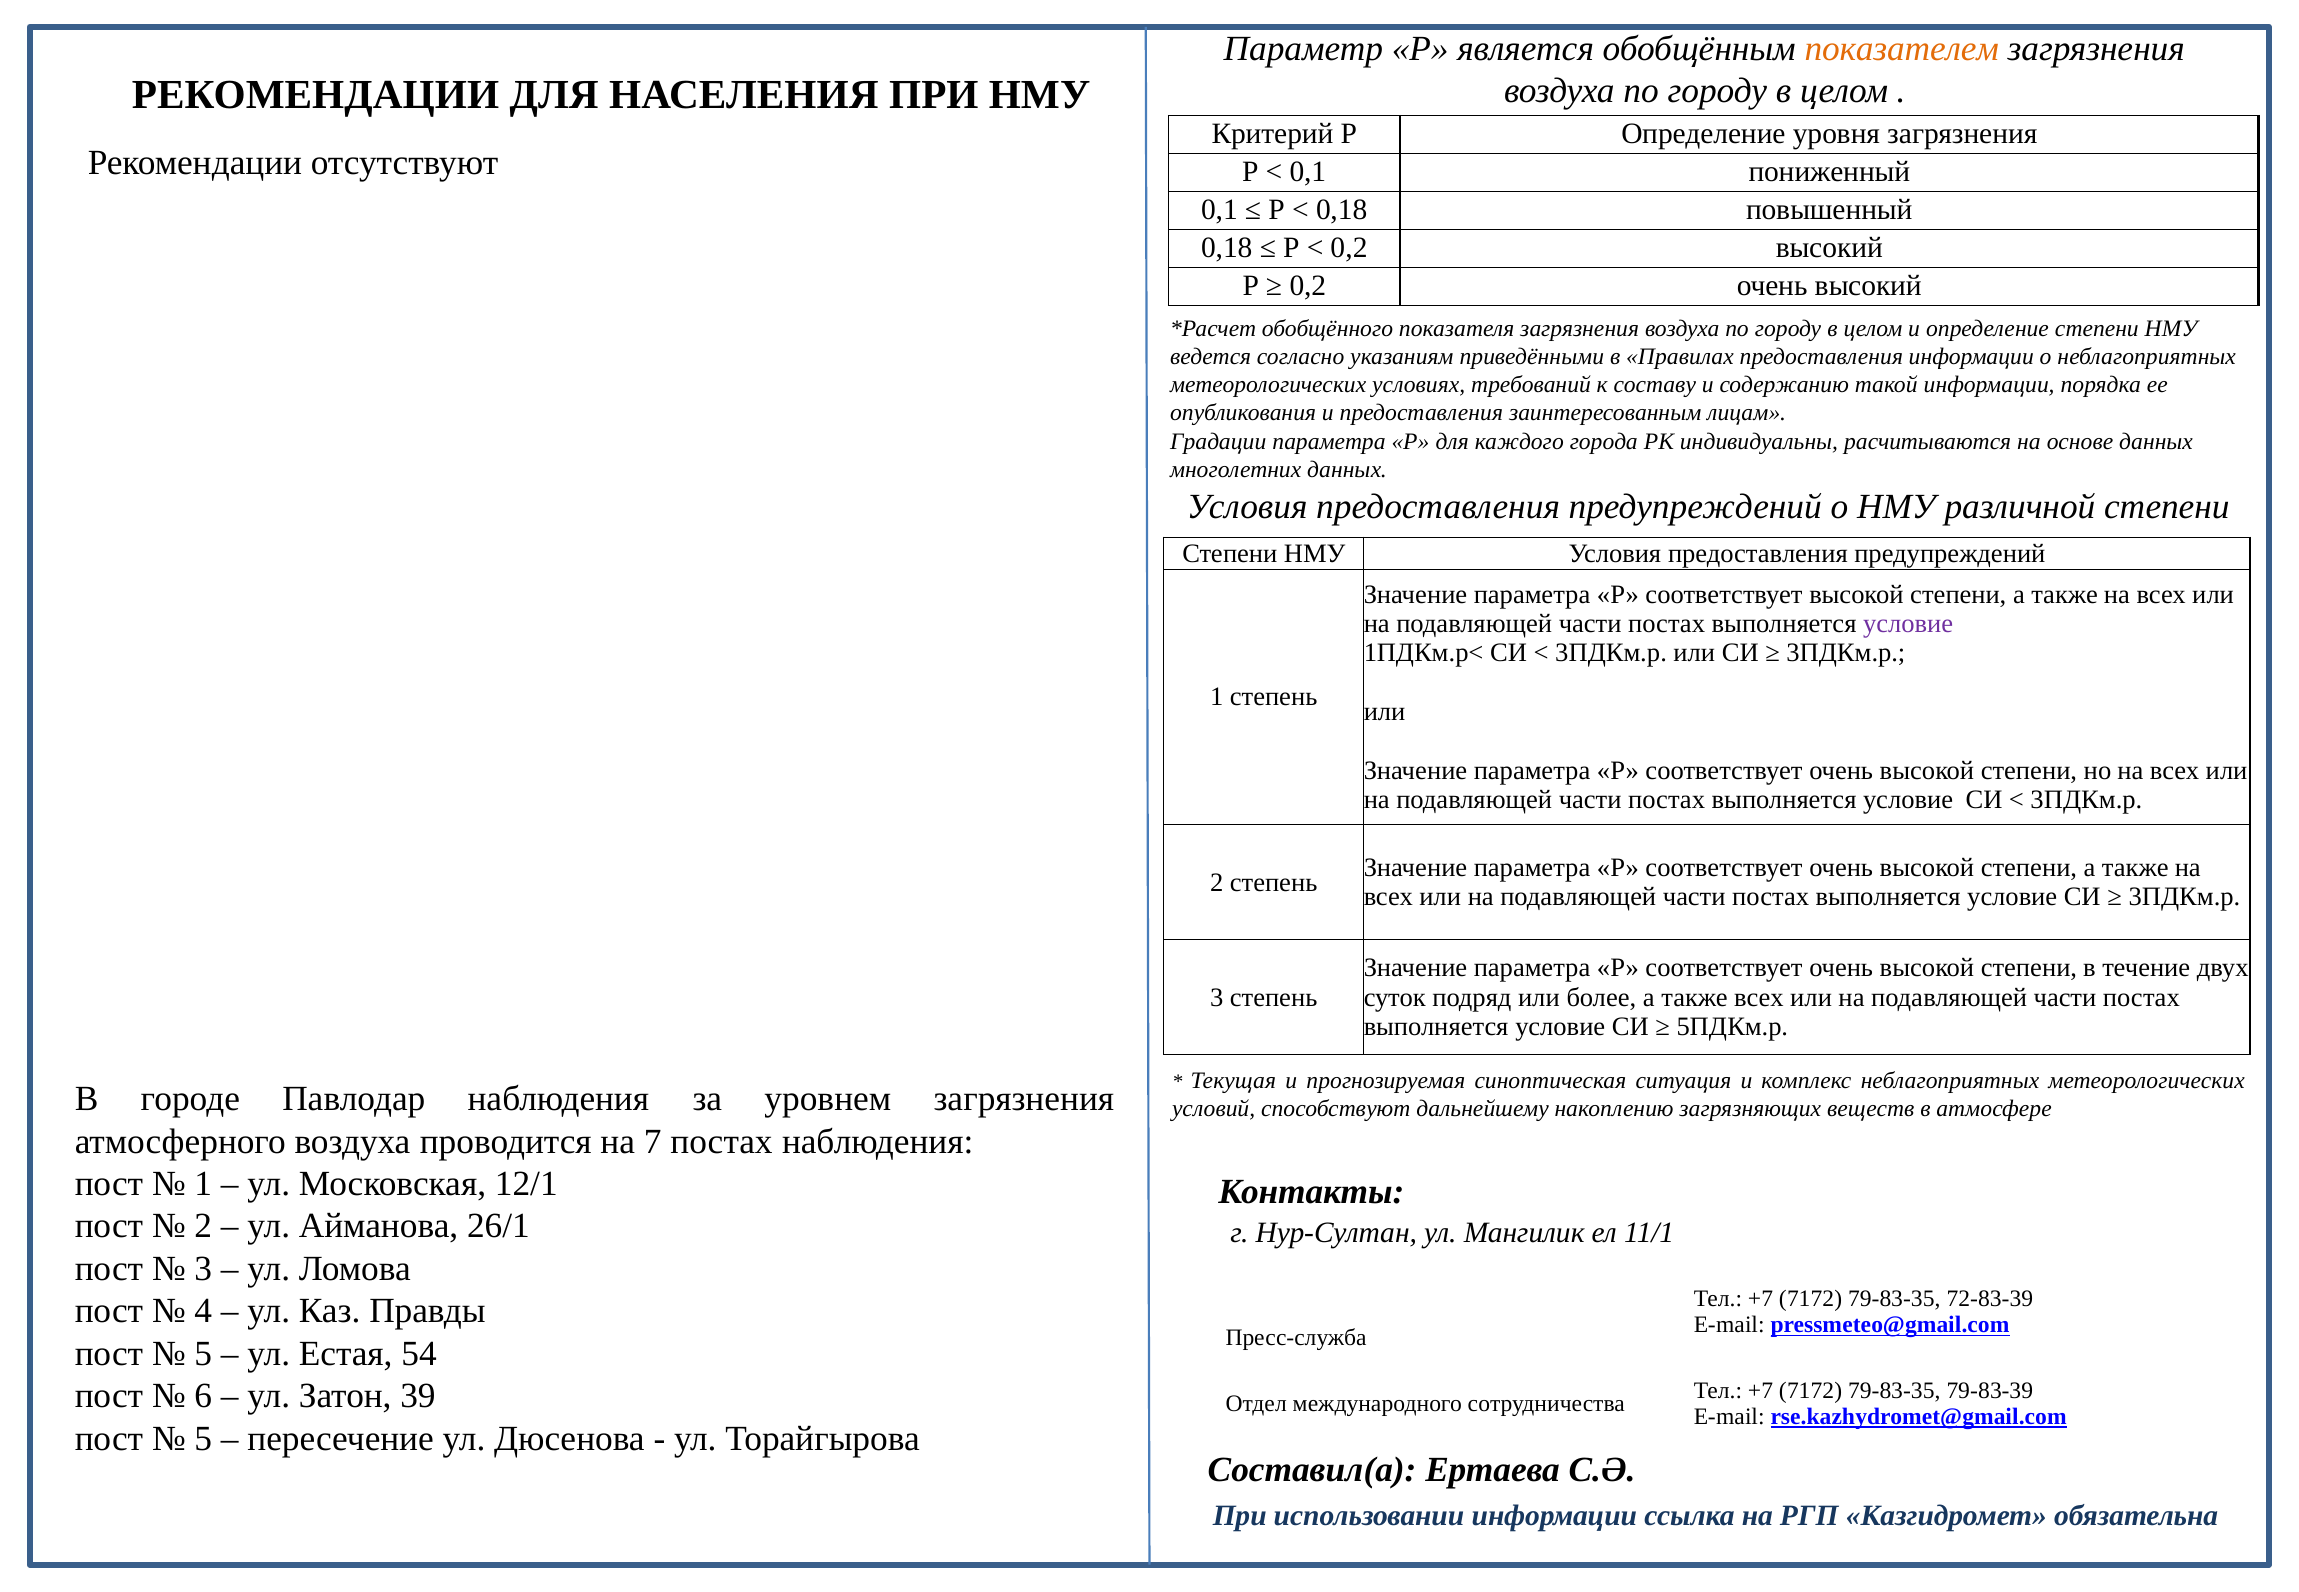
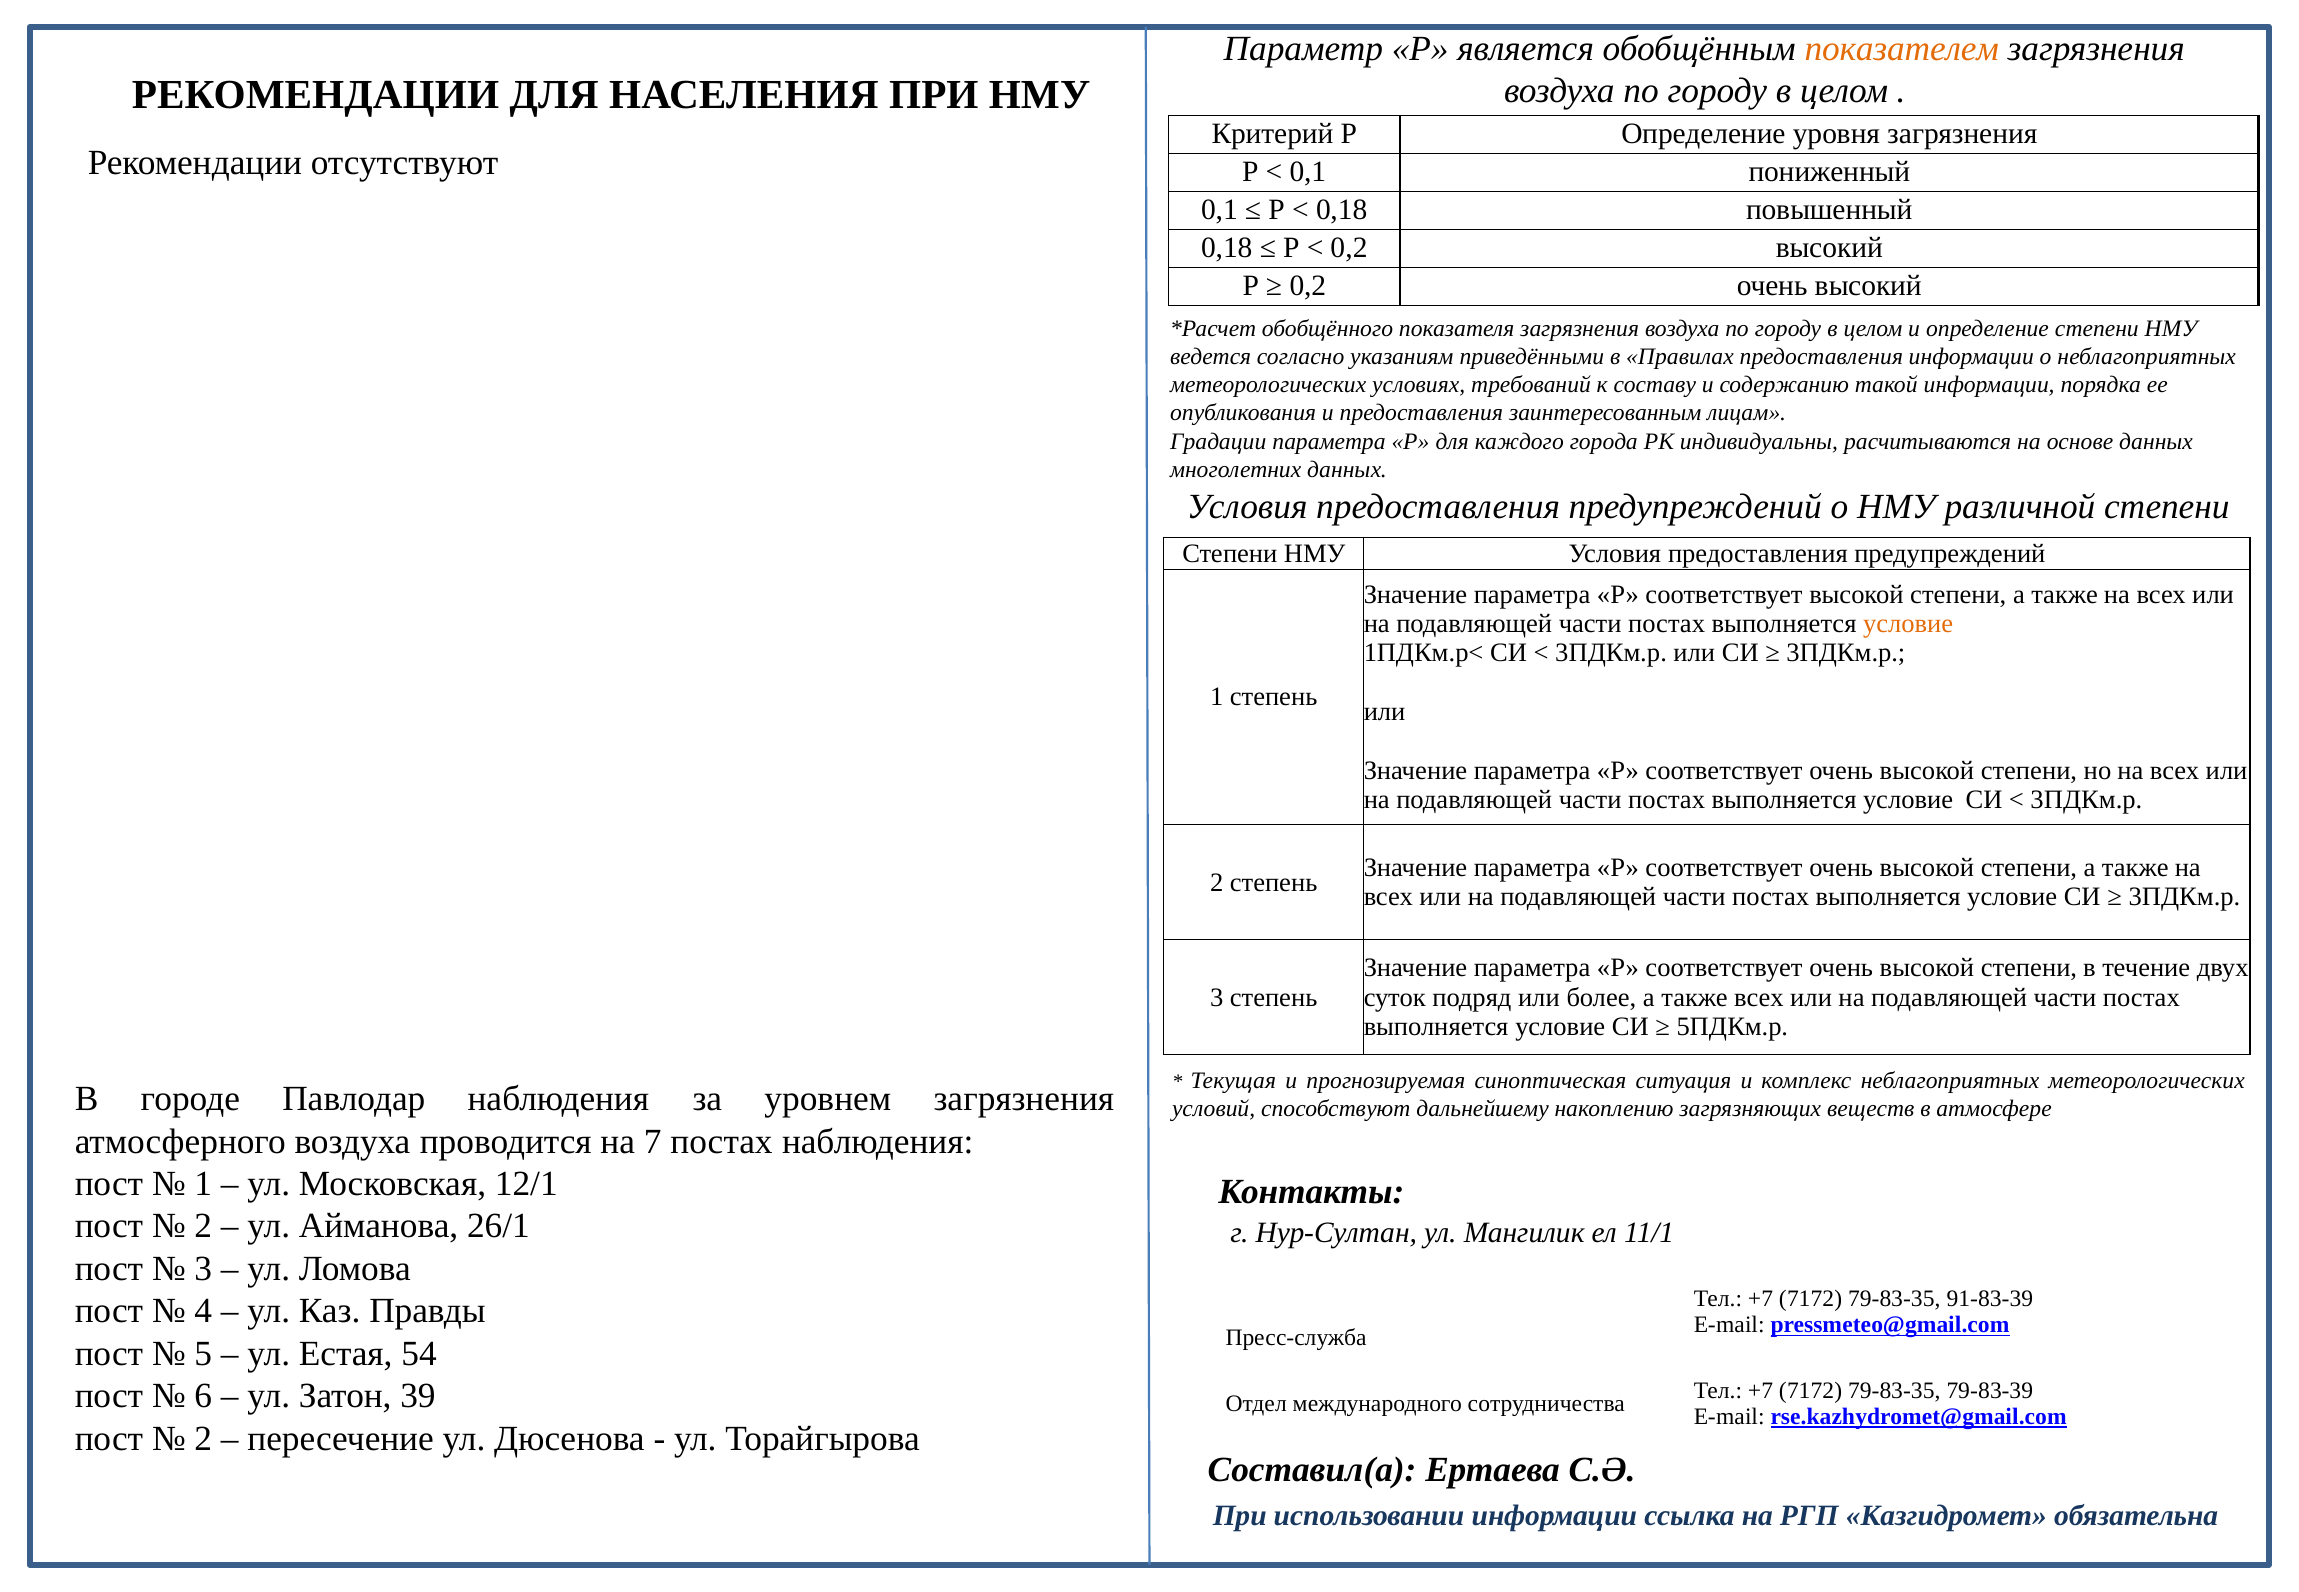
условие colour: purple -> orange (1908, 624)
72-83-39: 72-83-39 -> 91-83-39 (1990, 1298)
5: 5 -> 2 (203, 1438)
